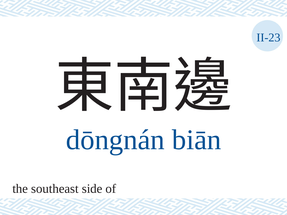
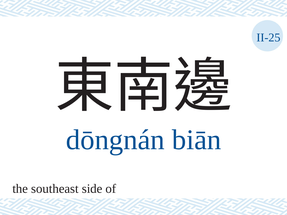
II-23: II-23 -> II-25 (268, 38)
